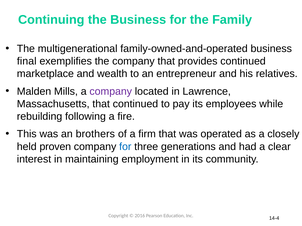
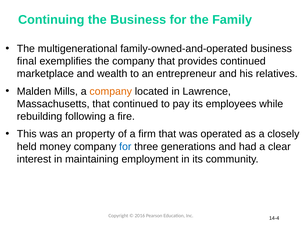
company colour: purple -> orange (111, 92)
brothers: brothers -> property (95, 134)
proven: proven -> money (55, 147)
